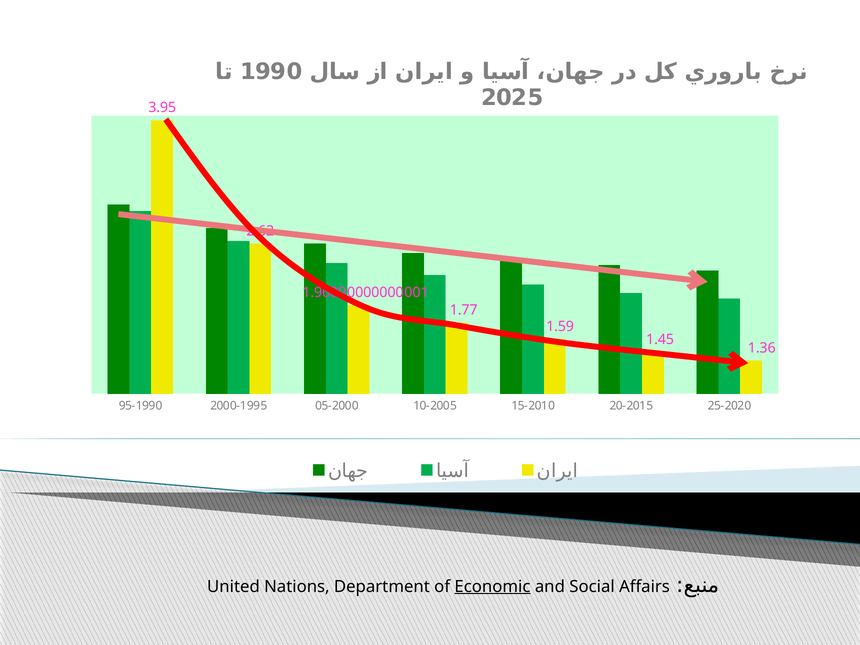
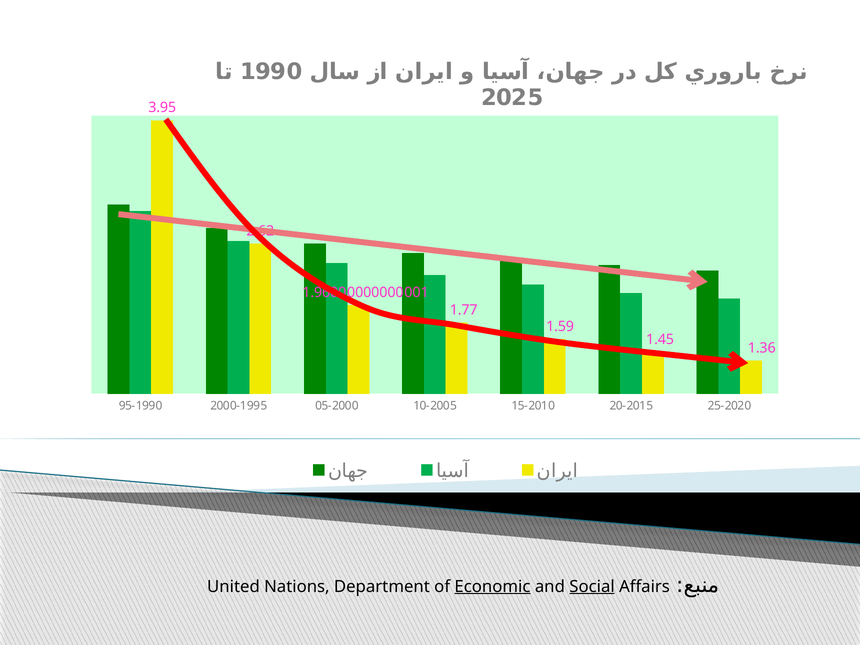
Social underline: none -> present (592, 586)
